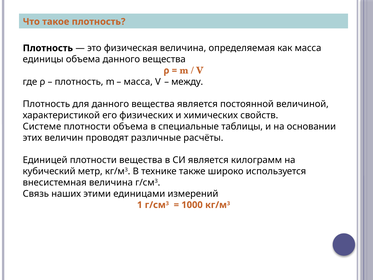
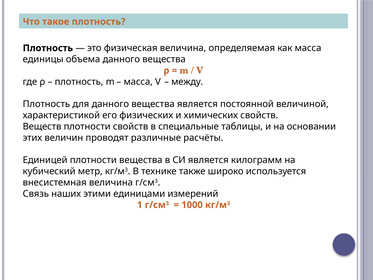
Системе: Системе -> Веществ (42, 126)
плотности объема: объема -> свойств (131, 126)
